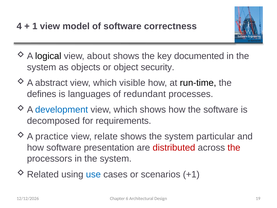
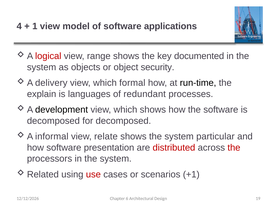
correctness: correctness -> applications (170, 26)
logical colour: black -> red (48, 56)
about: about -> range (99, 56)
abstract: abstract -> delivery (51, 83)
visible: visible -> formal (132, 83)
defines: defines -> explain (42, 94)
development colour: blue -> black (62, 110)
for requirements: requirements -> decomposed (123, 121)
practice: practice -> informal (52, 136)
use colour: blue -> red (93, 174)
